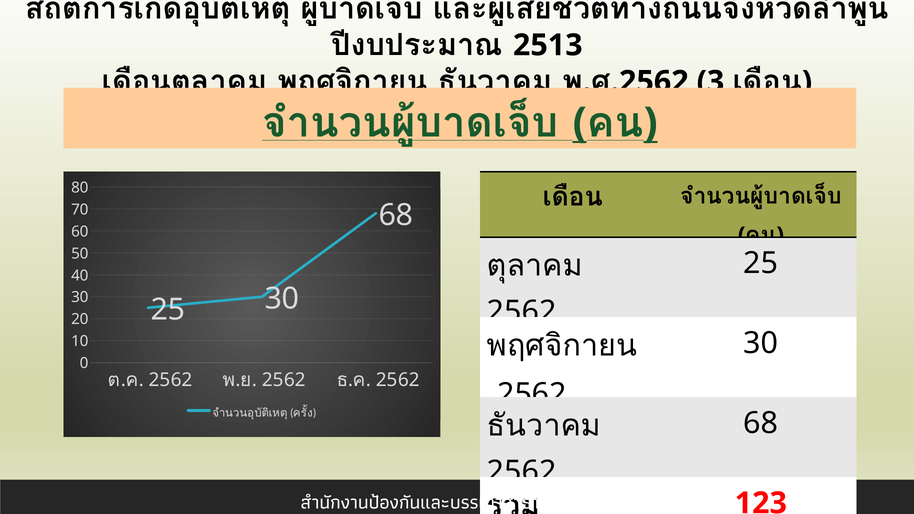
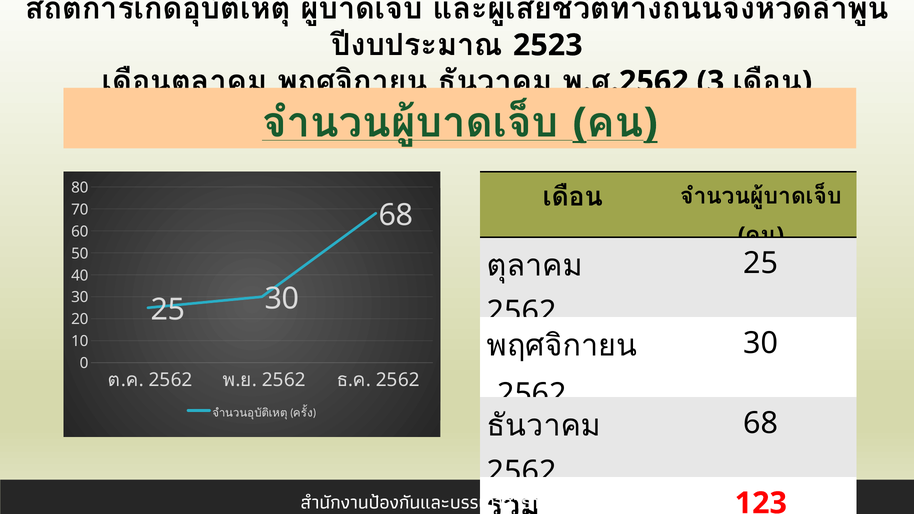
2513: 2513 -> 2523 (548, 45)
